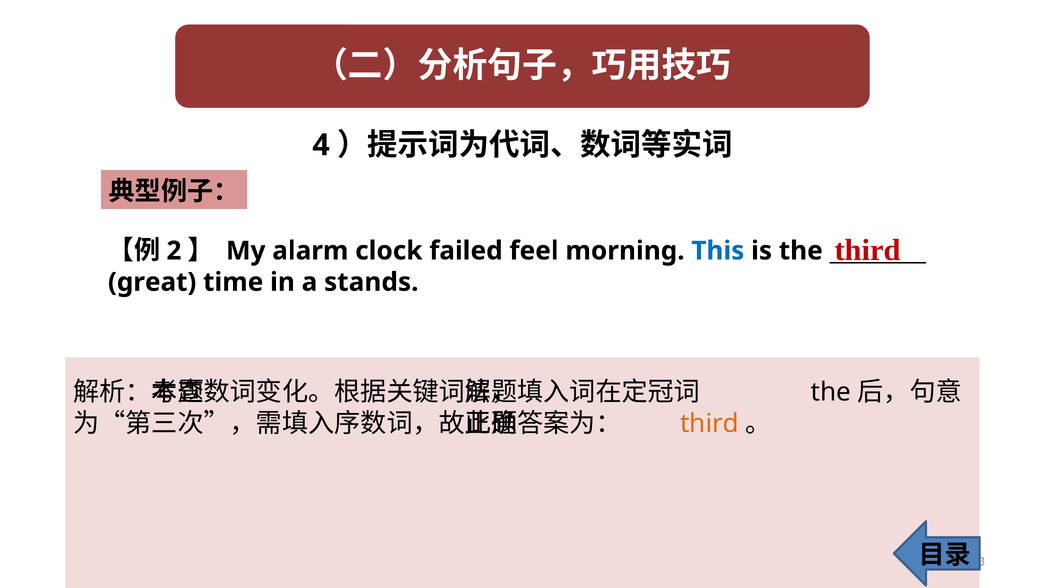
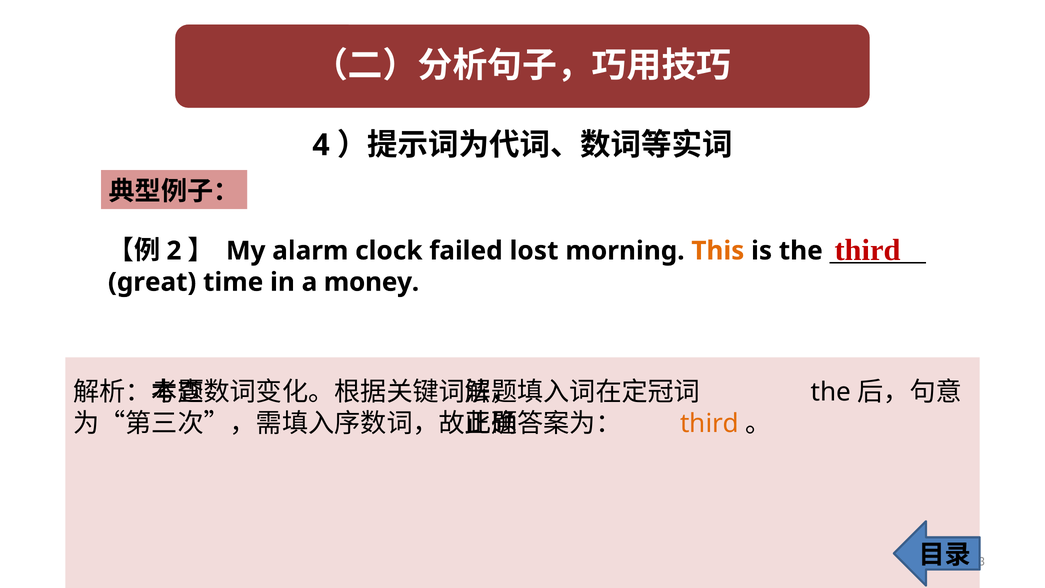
feel: feel -> lost (534, 251)
This colour: blue -> orange (718, 251)
stands: stands -> money (371, 282)
